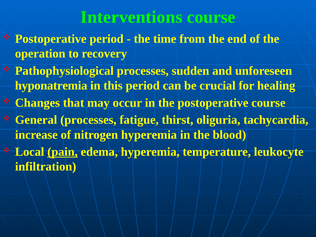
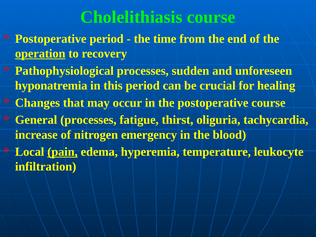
Interventions: Interventions -> Cholelithiasis (131, 17)
operation underline: none -> present (40, 54)
nitrogen hyperemia: hyperemia -> emergency (149, 135)
